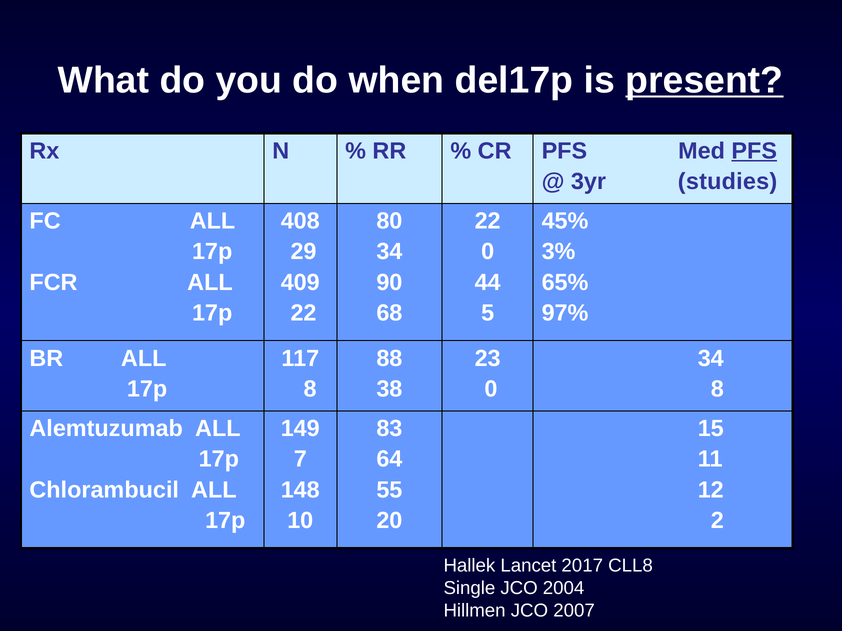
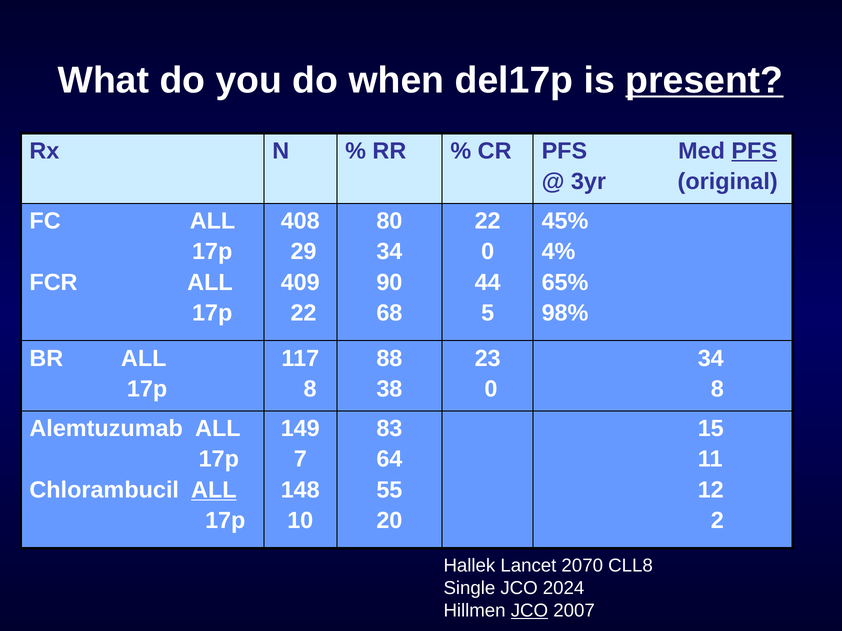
studies: studies -> original (728, 182)
3%: 3% -> 4% (559, 252)
97%: 97% -> 98% (565, 313)
ALL underline: none -> present (214, 490)
2017: 2017 -> 2070 (582, 566)
2004: 2004 -> 2024 (564, 589)
JCO underline: none -> present (529, 611)
